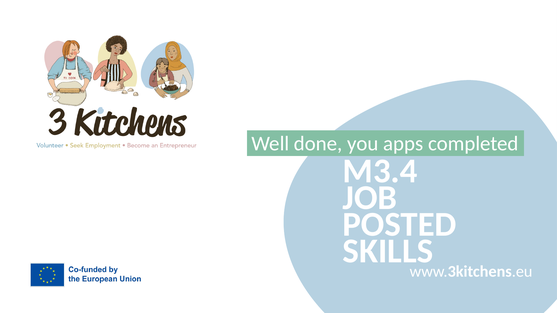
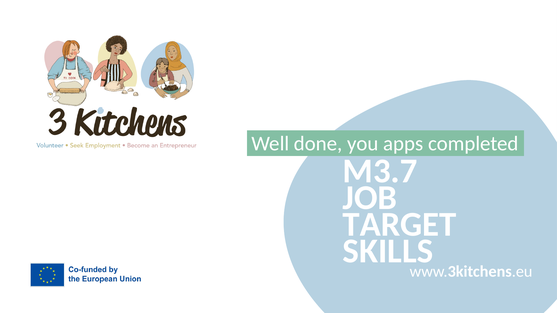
M3.4: M3.4 -> M3.7 (380, 171)
POSTED: POSTED -> TARGET (399, 224)
